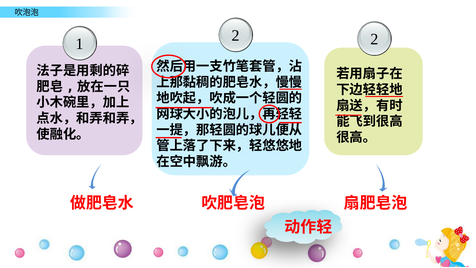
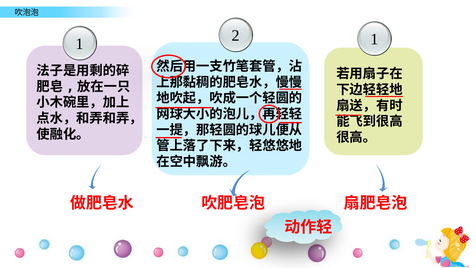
2 2: 2 -> 1 (374, 39)
